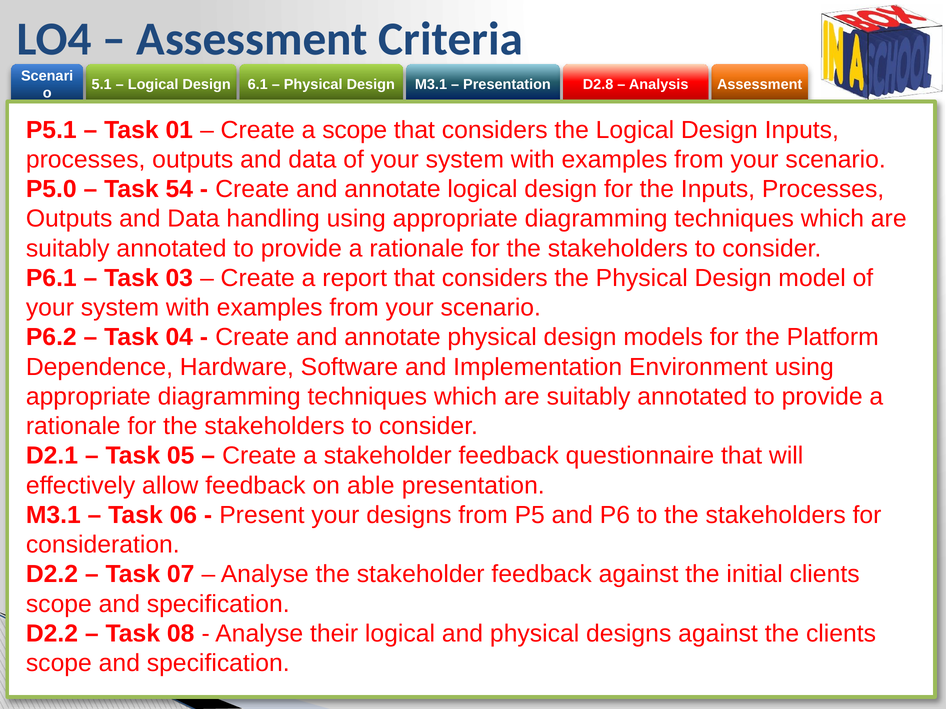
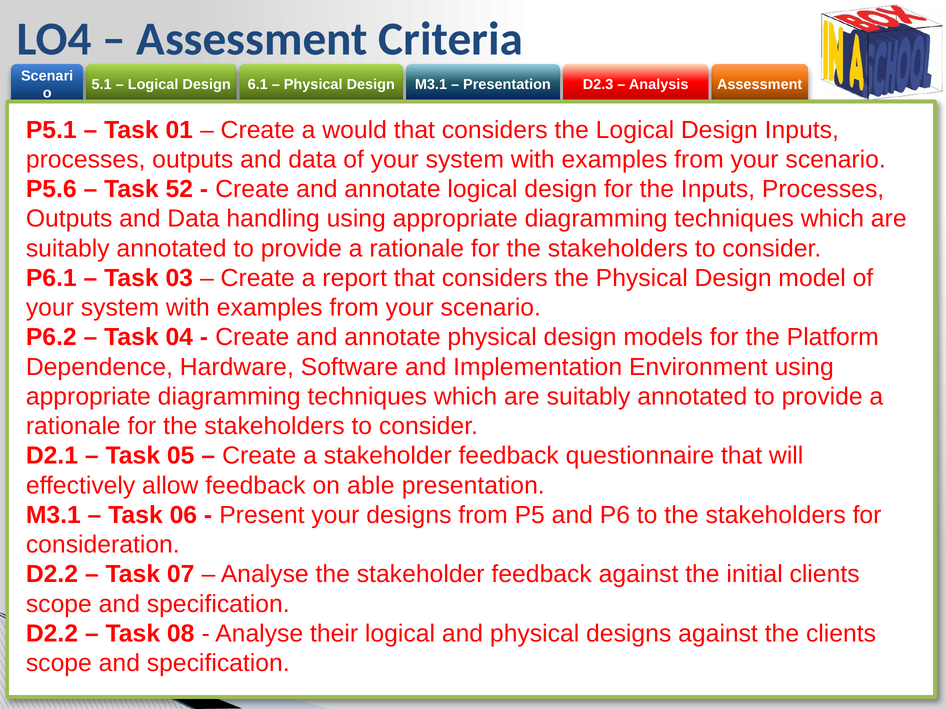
D2.8: D2.8 -> D2.3 (598, 85)
a scope: scope -> would (355, 130)
P5.0: P5.0 -> P5.6 (51, 189)
54: 54 -> 52 (179, 189)
